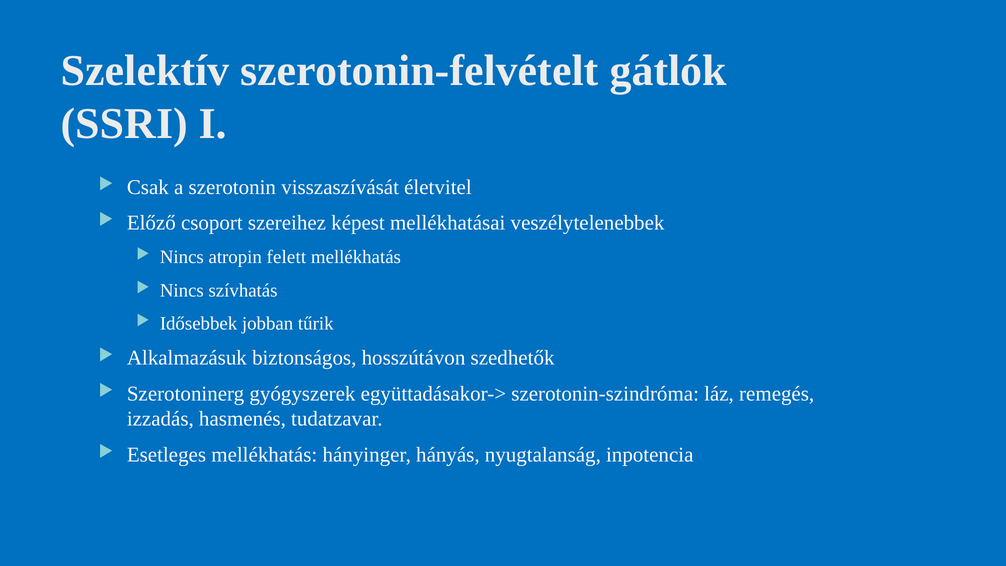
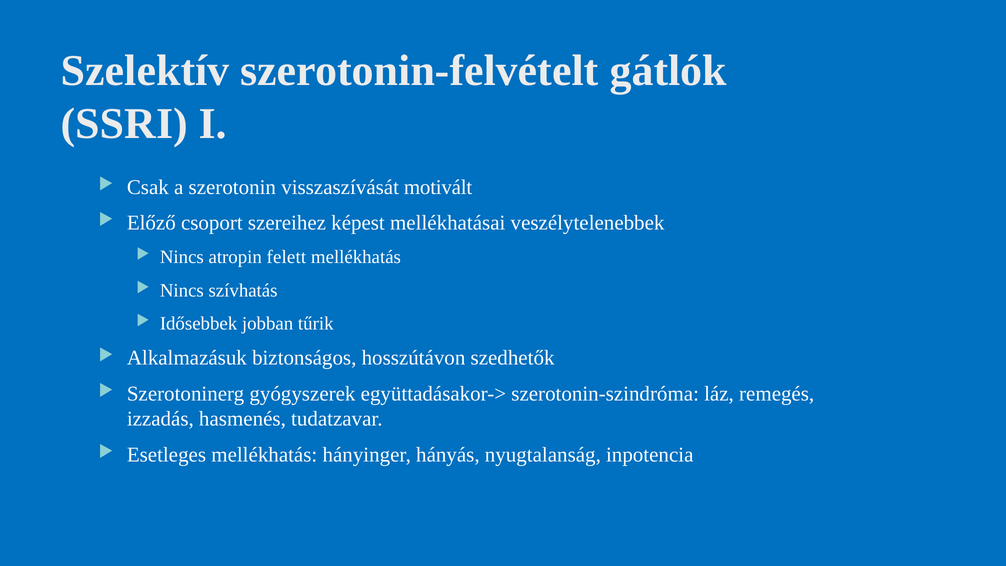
életvitel: életvitel -> motivált (438, 187)
